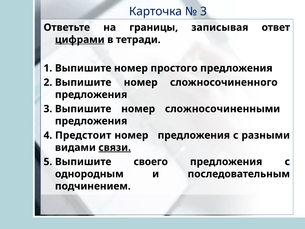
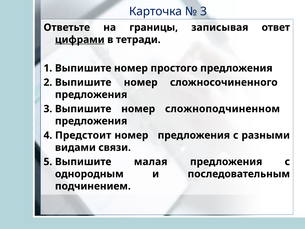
сложносочиненными: сложносочиненными -> сложноподчиненном (223, 109)
связи underline: present -> none (115, 147)
своего: своего -> малая (151, 162)
